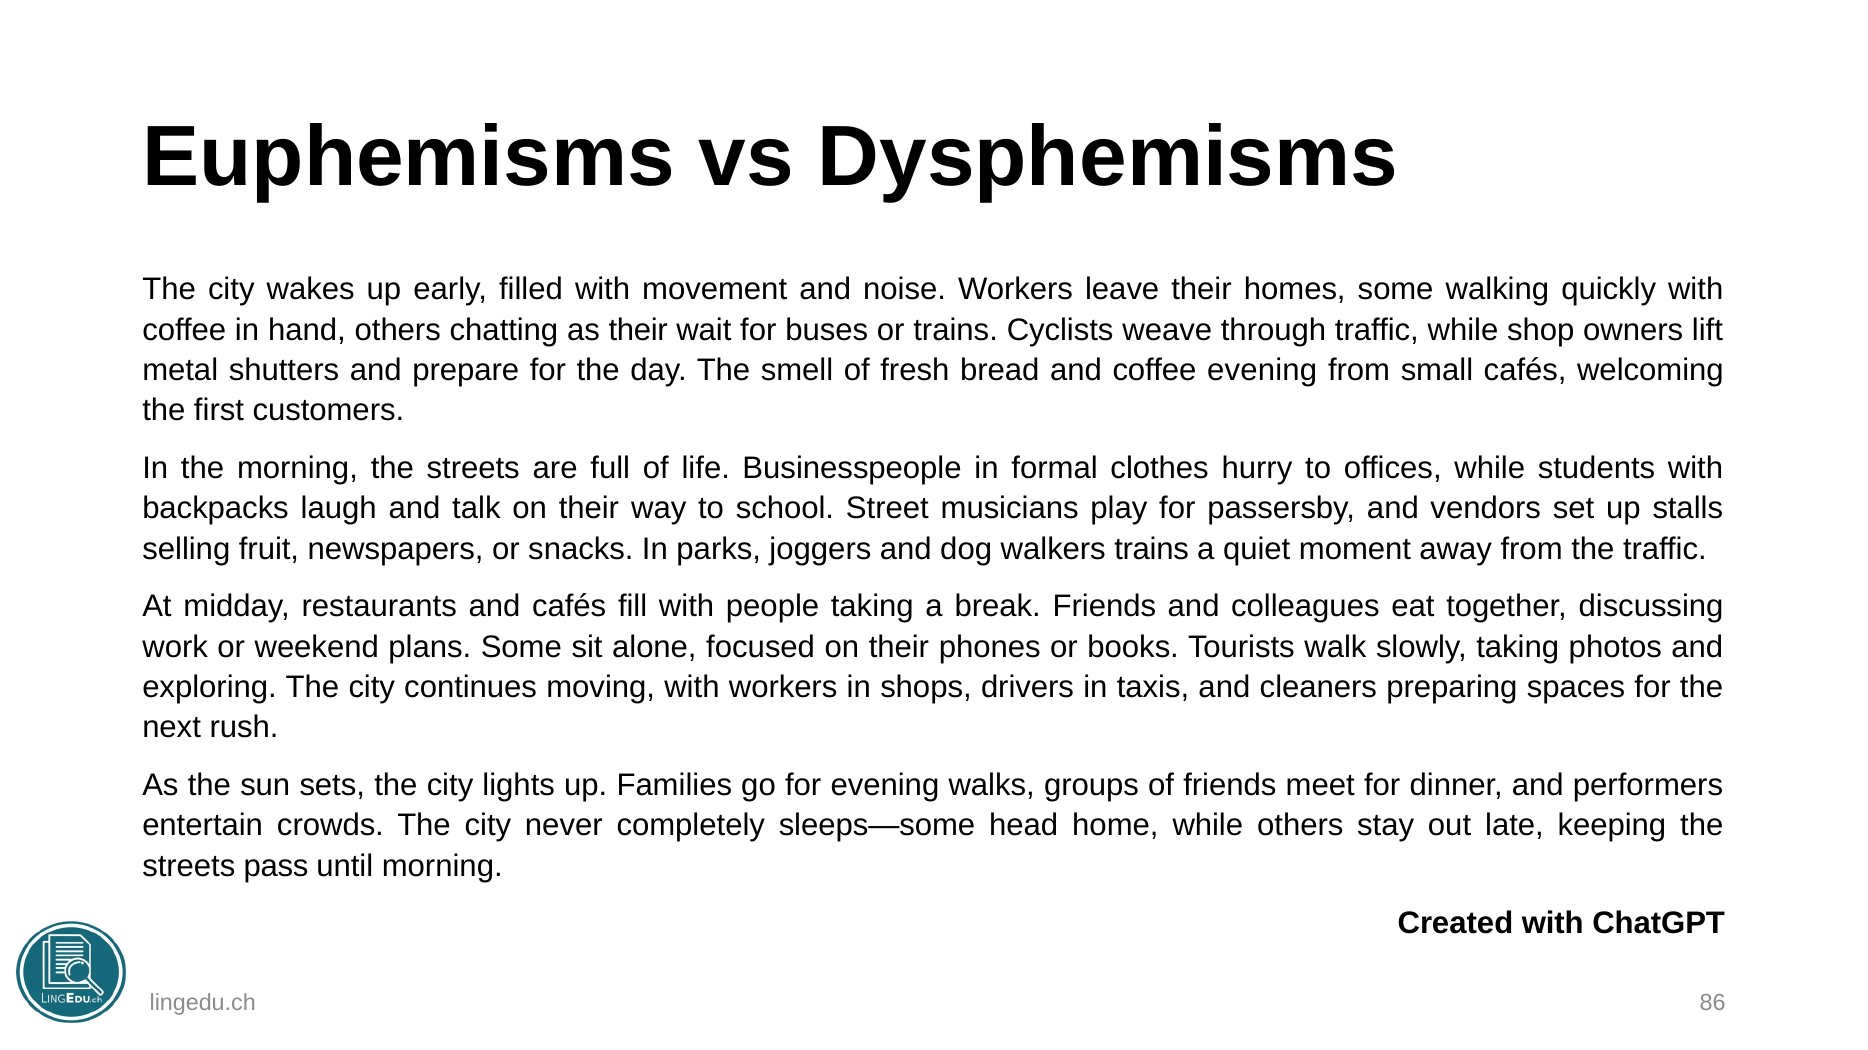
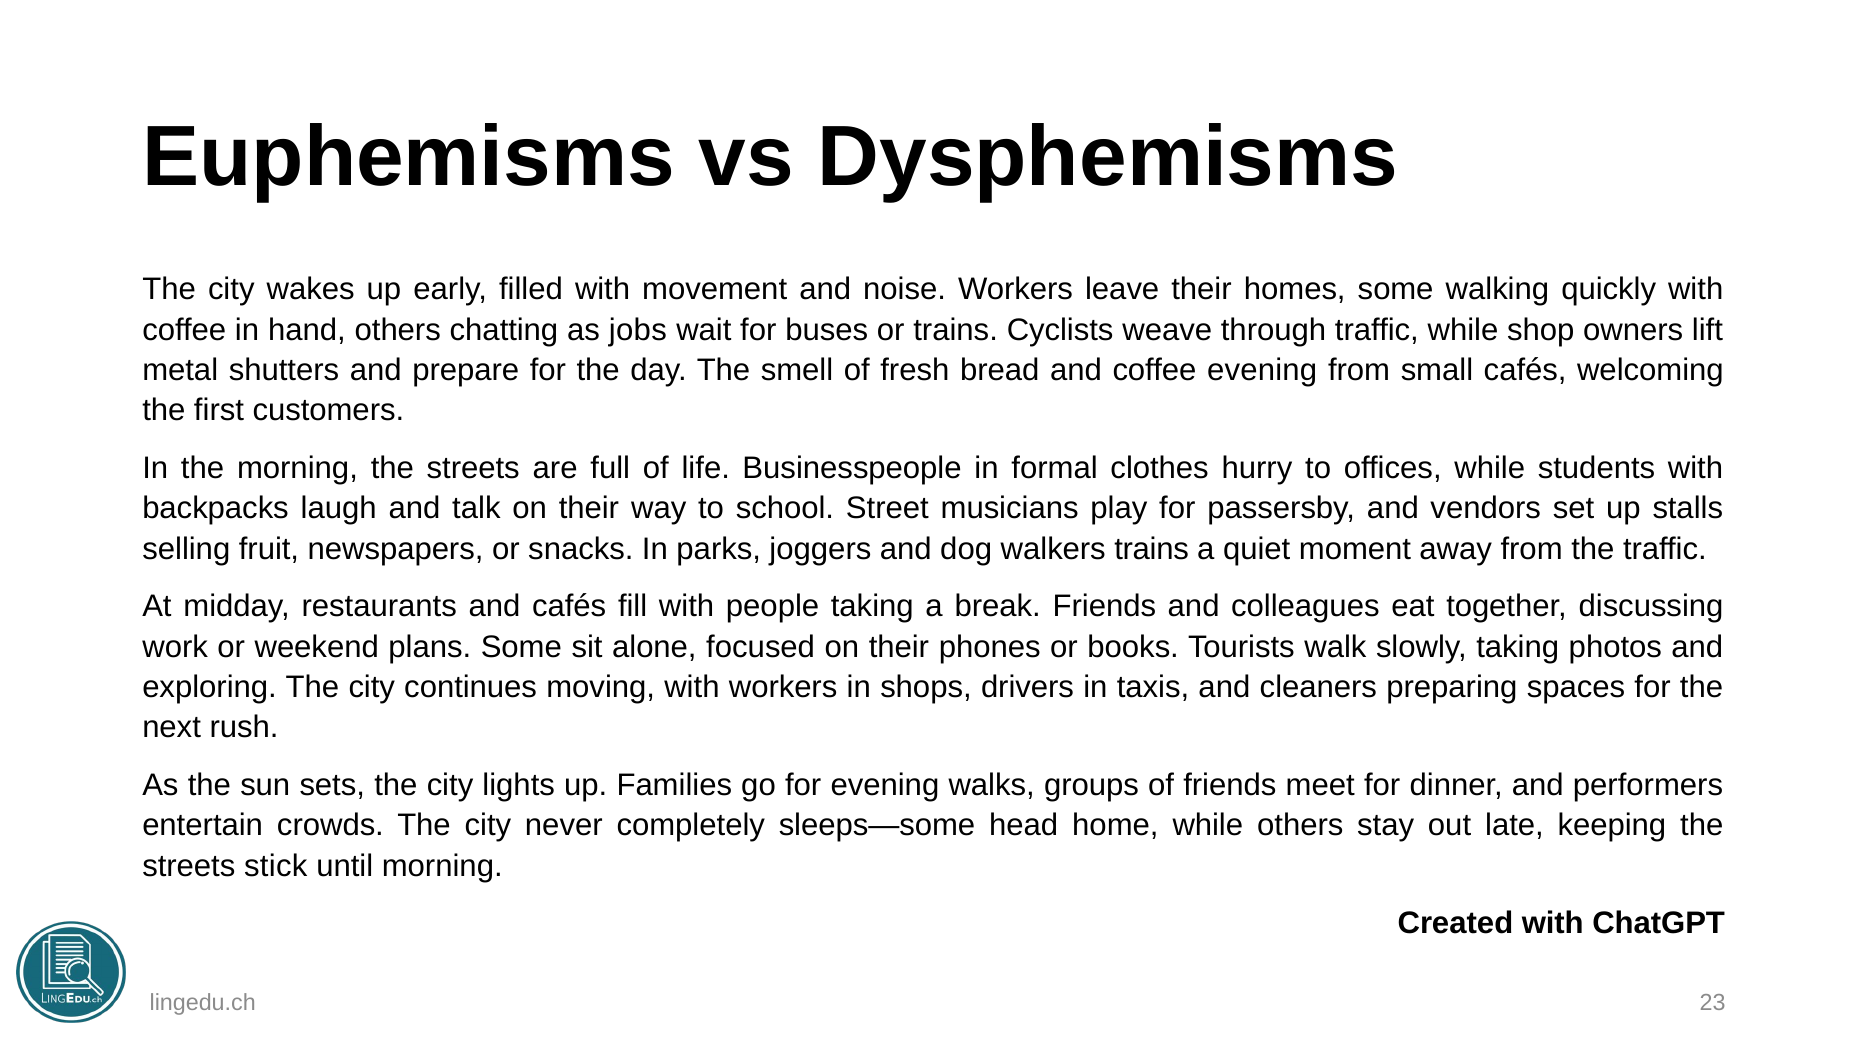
as their: their -> jobs (638, 330)
pass: pass -> stick (276, 866)
86: 86 -> 23 (1713, 1003)
